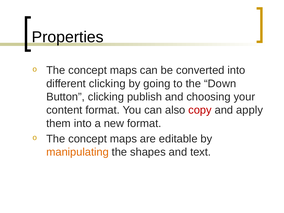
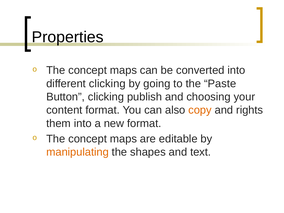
Down: Down -> Paste (220, 84)
copy colour: red -> orange (200, 110)
apply: apply -> rights (250, 110)
